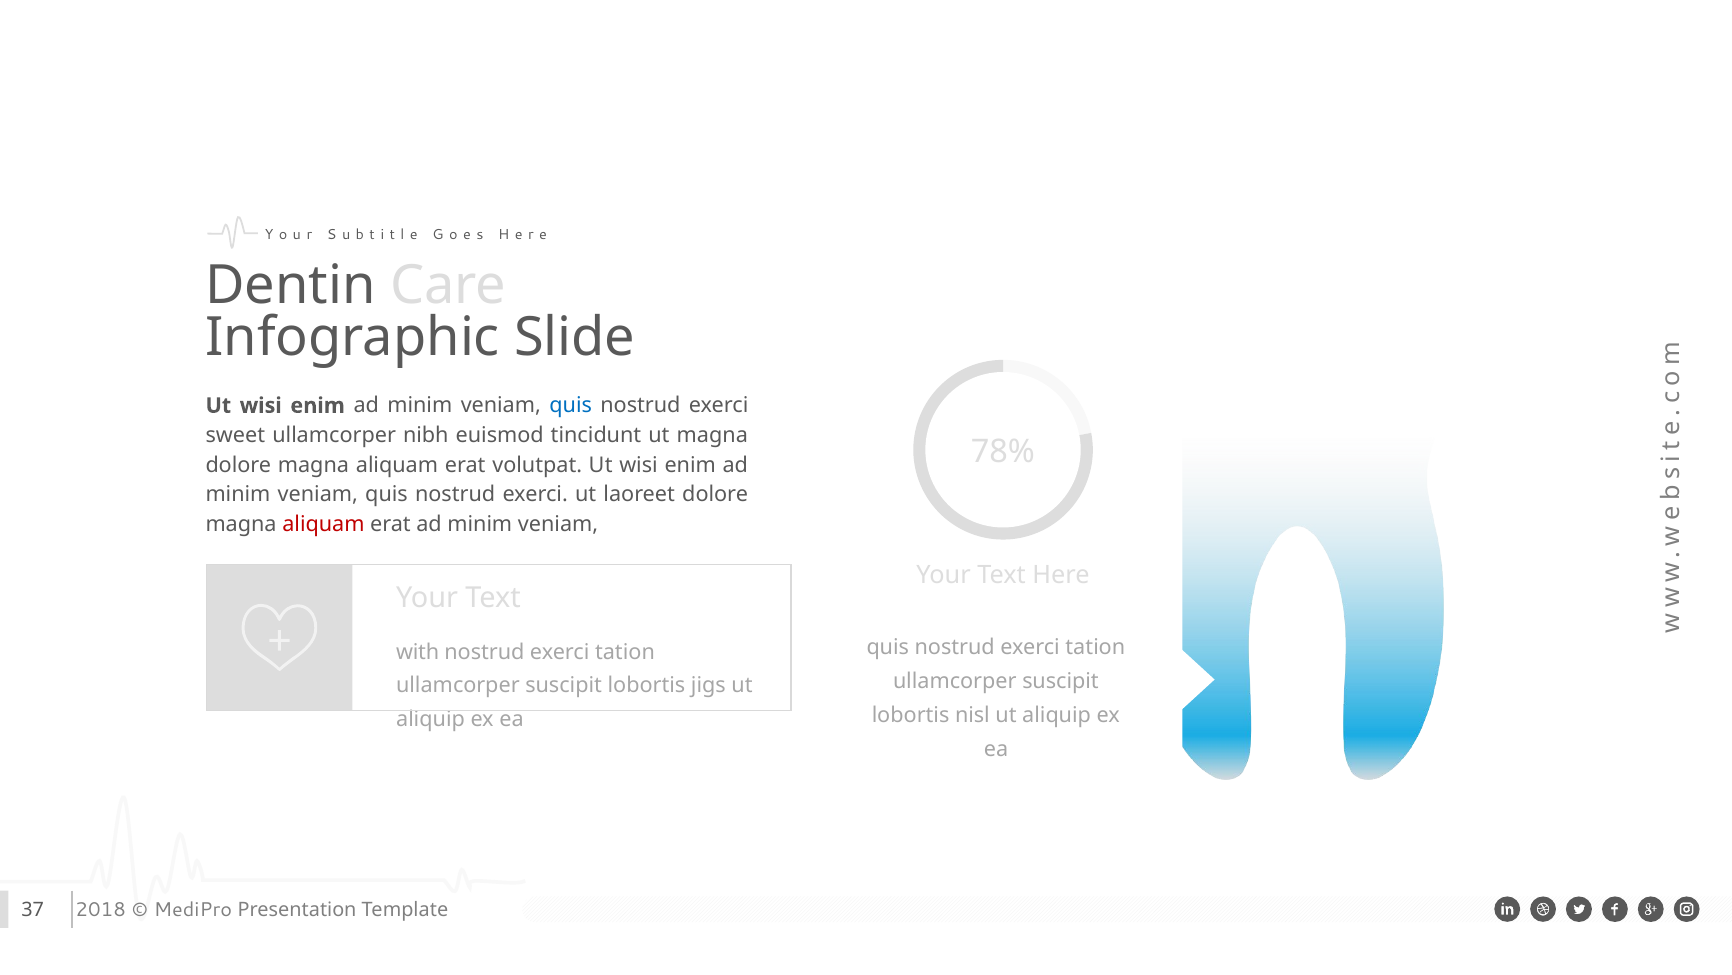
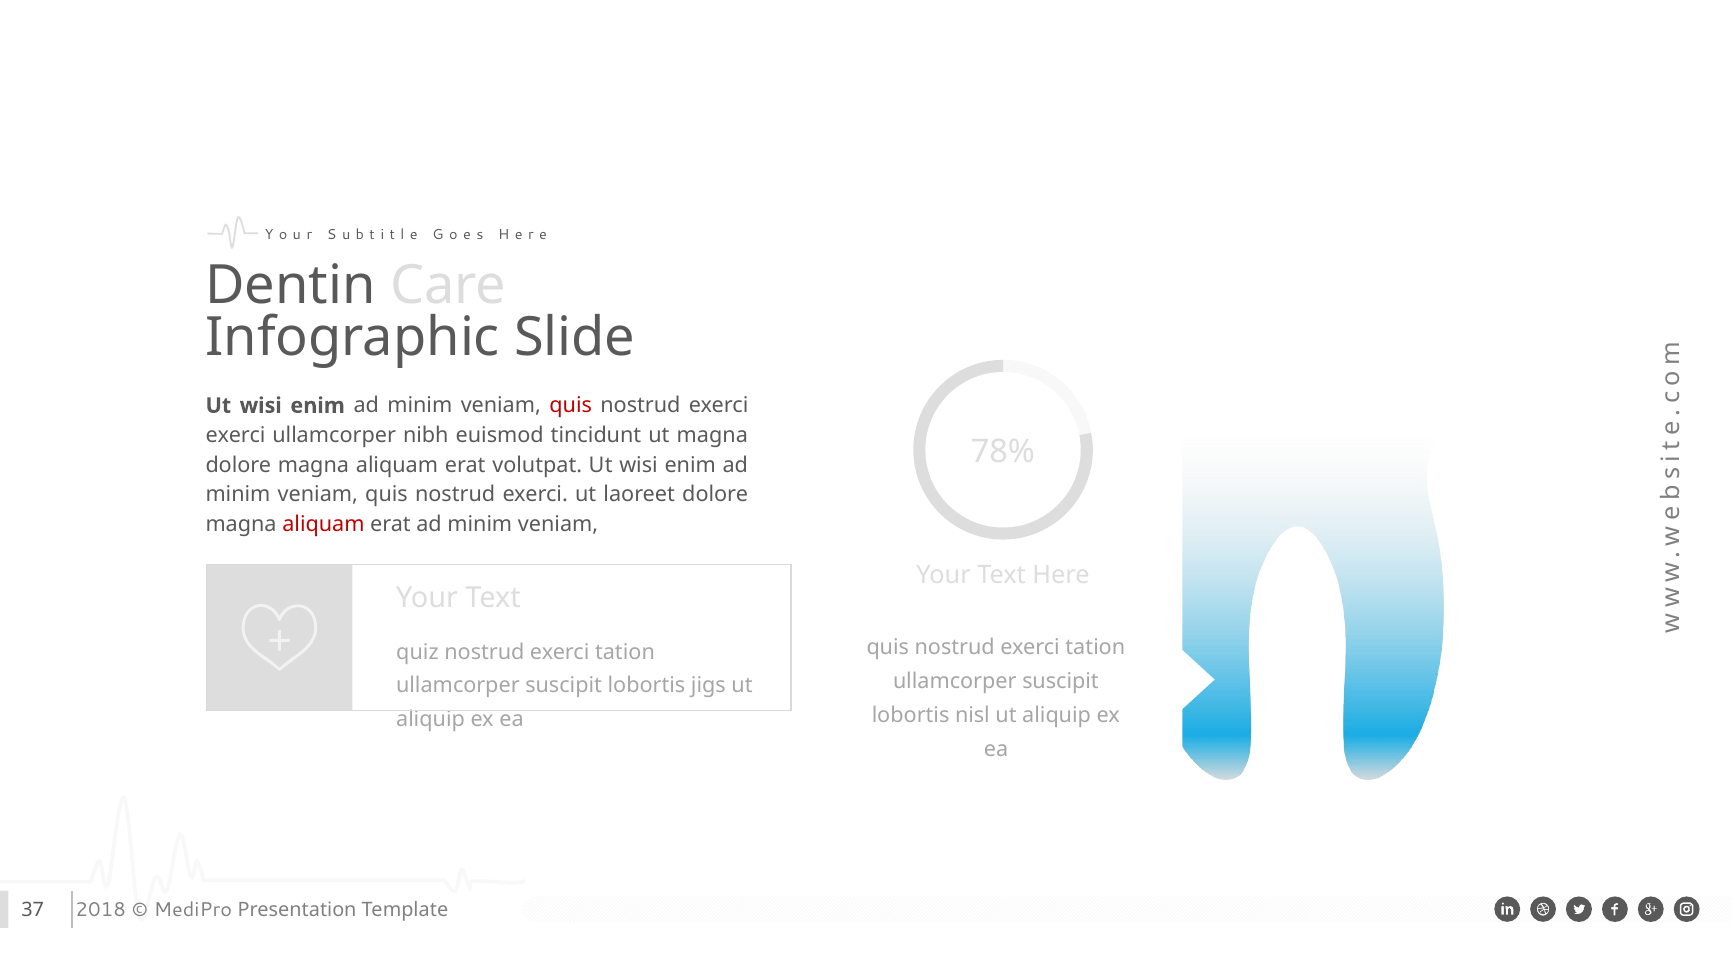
quis colour: blue -> red (571, 405)
sweet: sweet -> exerci (235, 435)
with: with -> quiz (417, 651)
